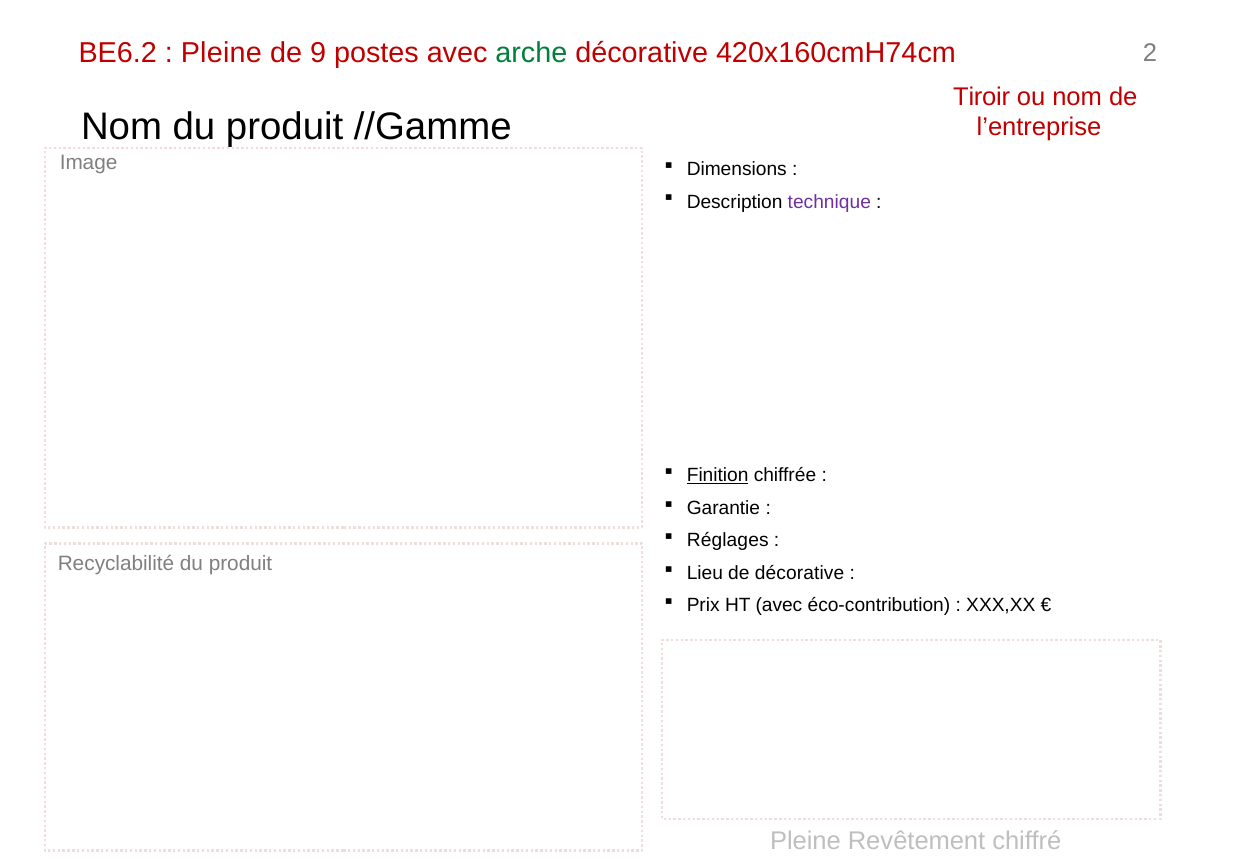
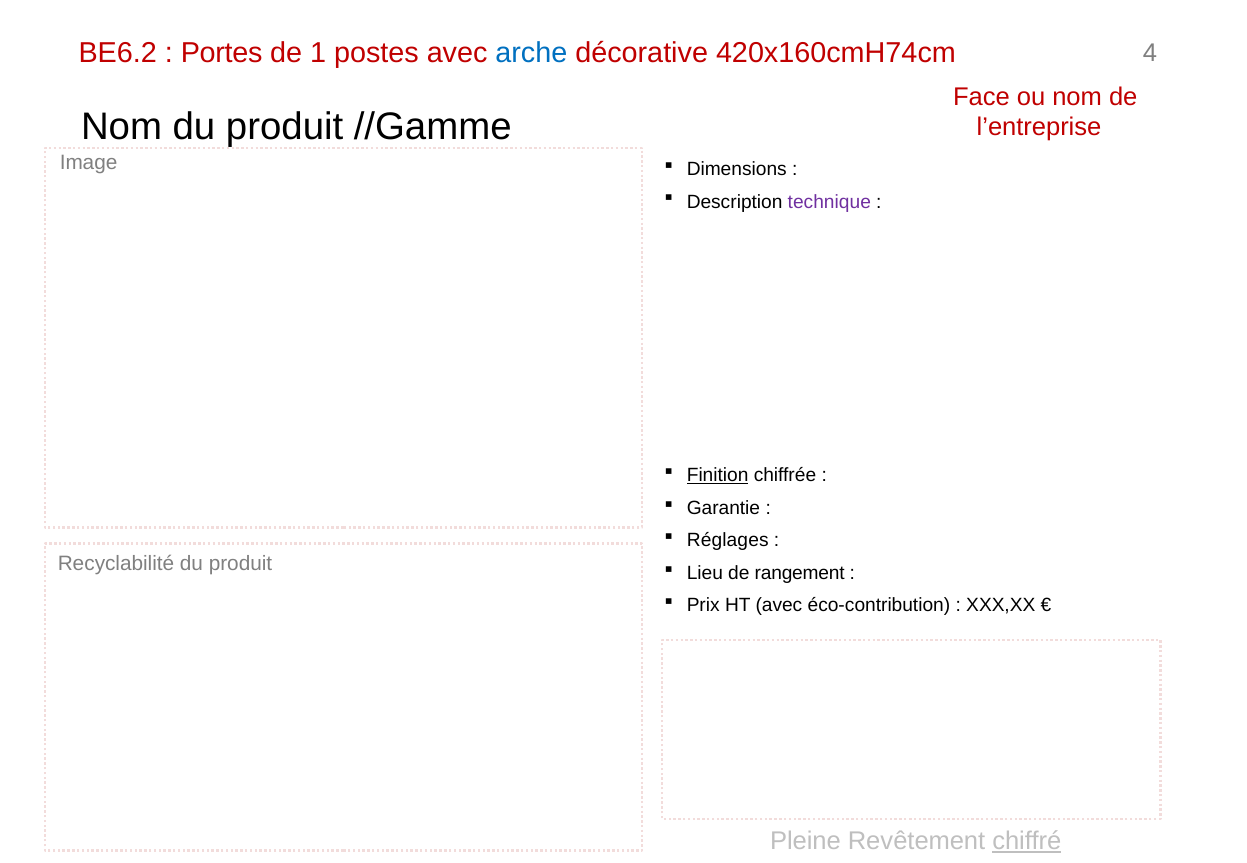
Pleine: Pleine -> Portes (222, 53)
9: 9 -> 1 (318, 53)
arche colour: green -> blue (531, 53)
2: 2 -> 4 (1150, 53)
Tiroir: Tiroir -> Face (982, 97)
de décorative: décorative -> rangement (800, 573)
chiffré underline: none -> present (1027, 841)
